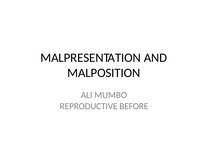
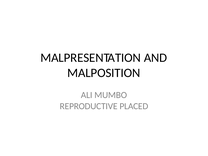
BEFORE: BEFORE -> PLACED (134, 106)
